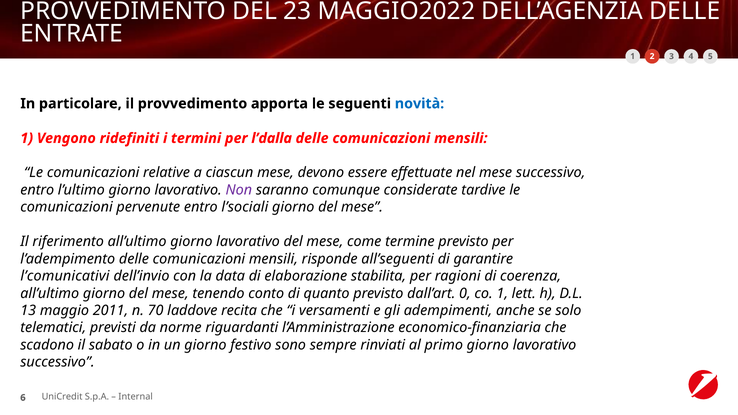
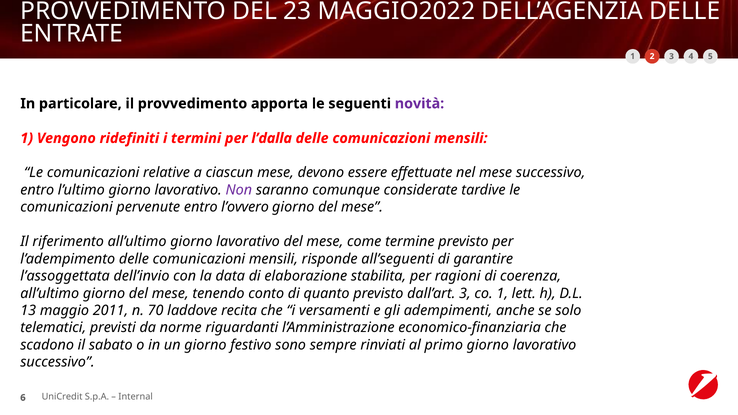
novità colour: blue -> purple (419, 104)
l’sociali: l’sociali -> l’ovvero (245, 207)
l’comunicativi: l’comunicativi -> l’assoggettata (65, 276)
dall’art 0: 0 -> 3 (465, 293)
